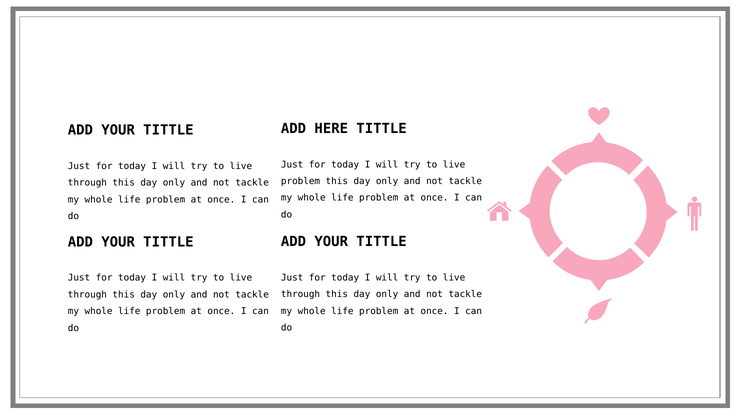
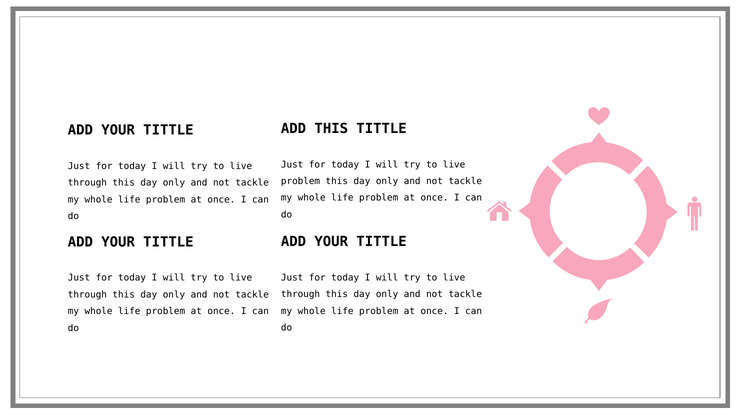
ADD HERE: HERE -> THIS (331, 129)
